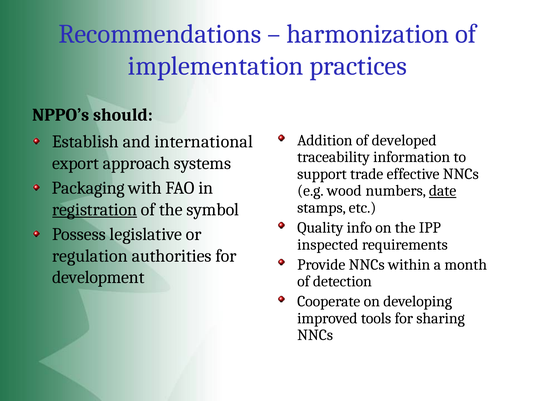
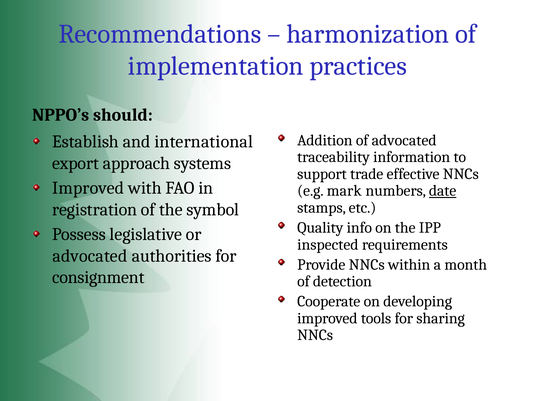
of developed: developed -> advocated (404, 140)
Packaging: Packaging -> Improved (88, 188)
wood: wood -> mark (344, 191)
registration underline: present -> none (95, 210)
regulation: regulation -> advocated (90, 256)
development: development -> consignment (98, 277)
